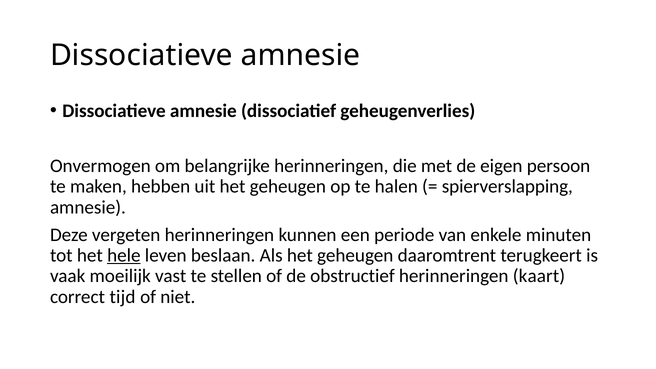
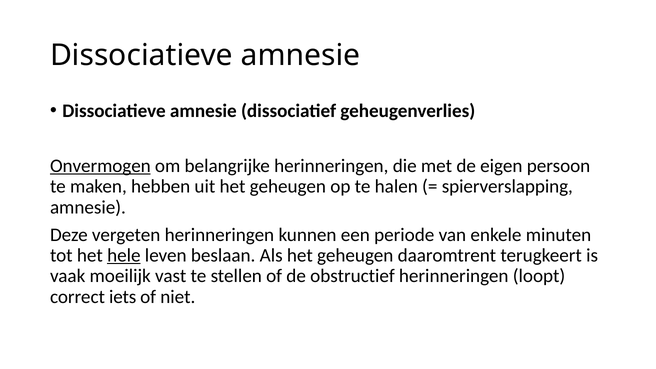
Onvermogen underline: none -> present (100, 166)
kaart: kaart -> loopt (539, 276)
tijd: tijd -> iets (123, 297)
